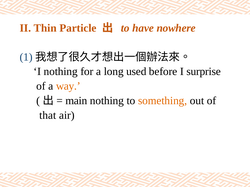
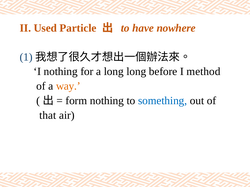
Thin: Thin -> Used (45, 28)
long used: used -> long (136, 72)
surprise: surprise -> method (203, 72)
main: main -> form (76, 101)
something colour: orange -> blue (163, 101)
